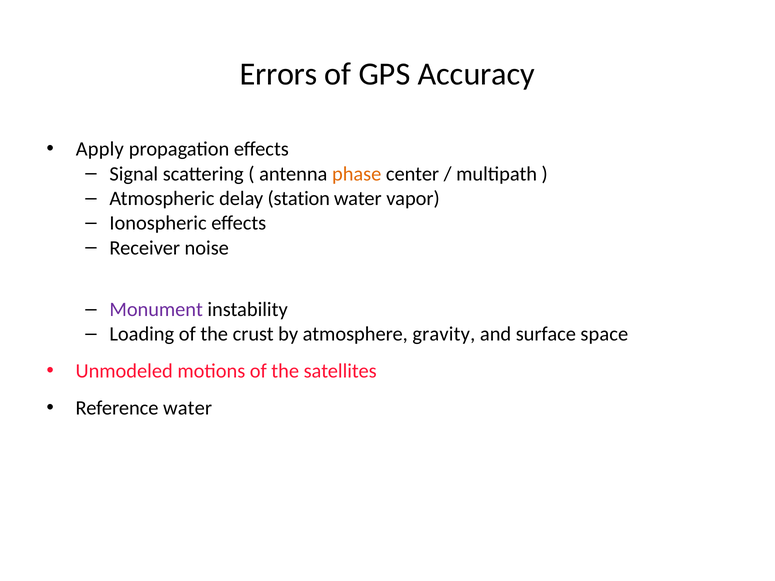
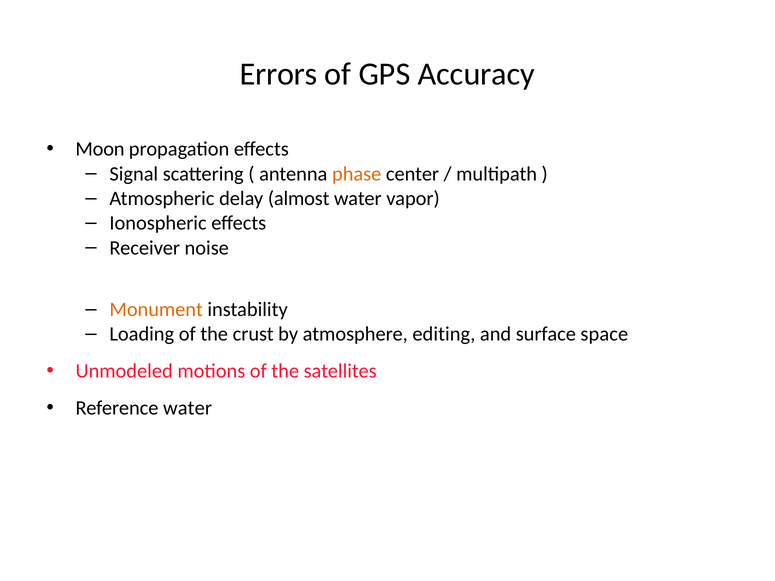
Apply: Apply -> Moon (100, 149)
delay station: station -> almost (299, 199)
Monument colour: purple -> orange (156, 310)
gravity: gravity -> editing (444, 334)
